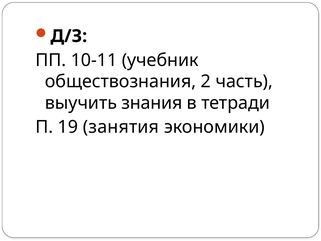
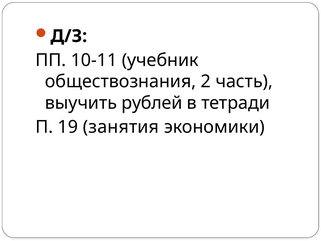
знания: знания -> рублей (152, 103)
